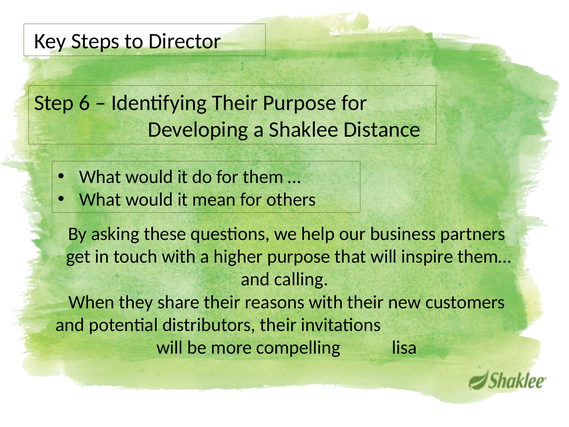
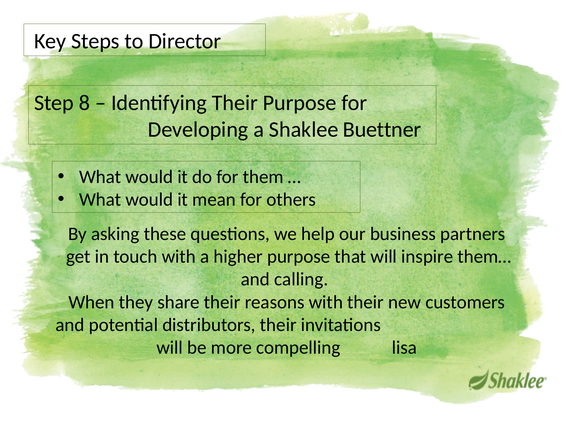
6: 6 -> 8 (84, 103)
Distance: Distance -> Buettner (382, 130)
